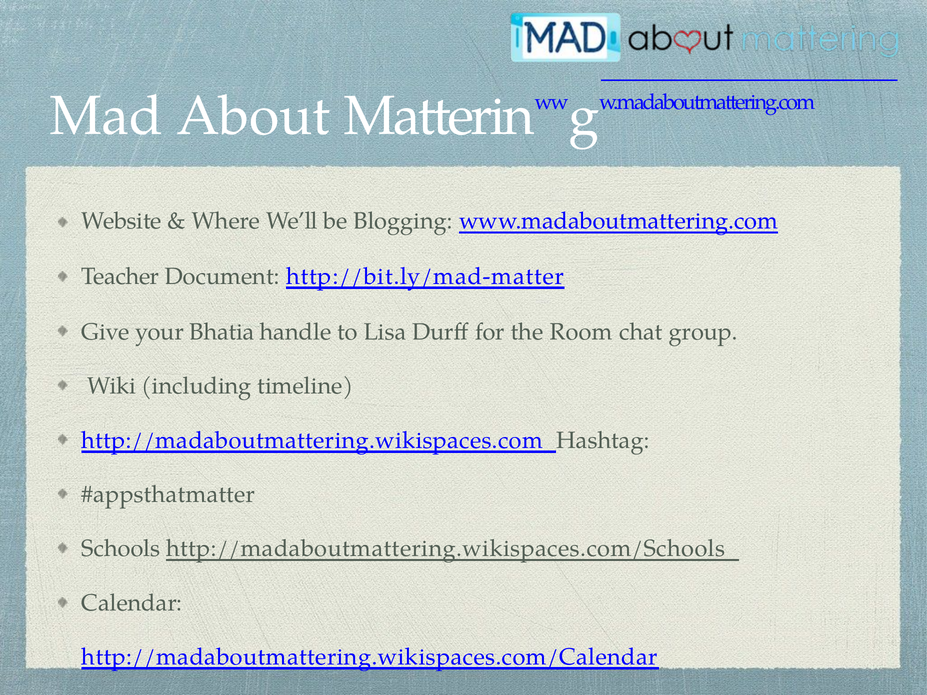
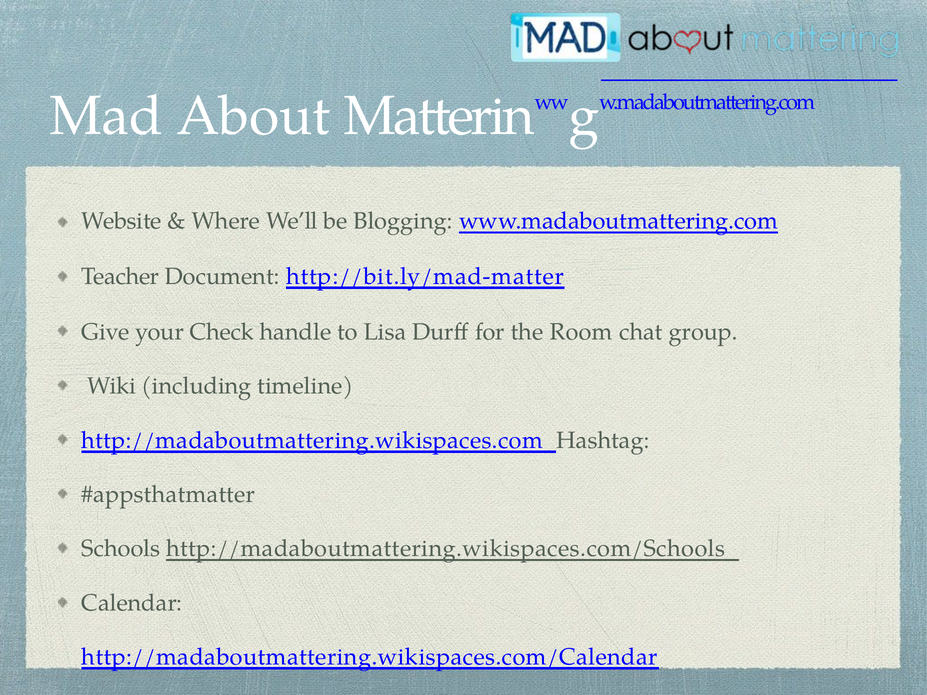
Bhatia: Bhatia -> Check (222, 332)
